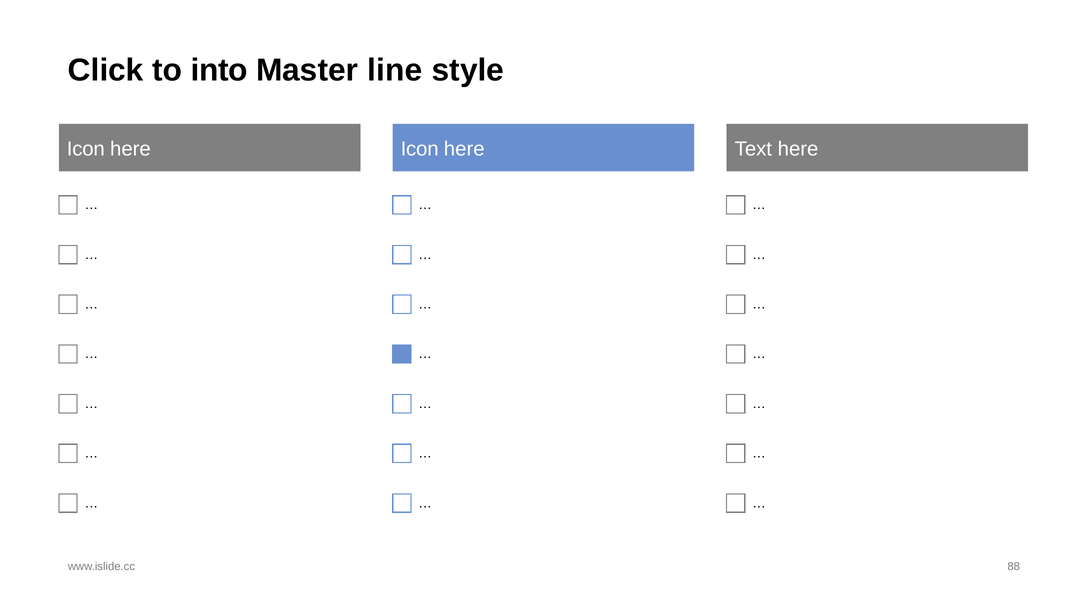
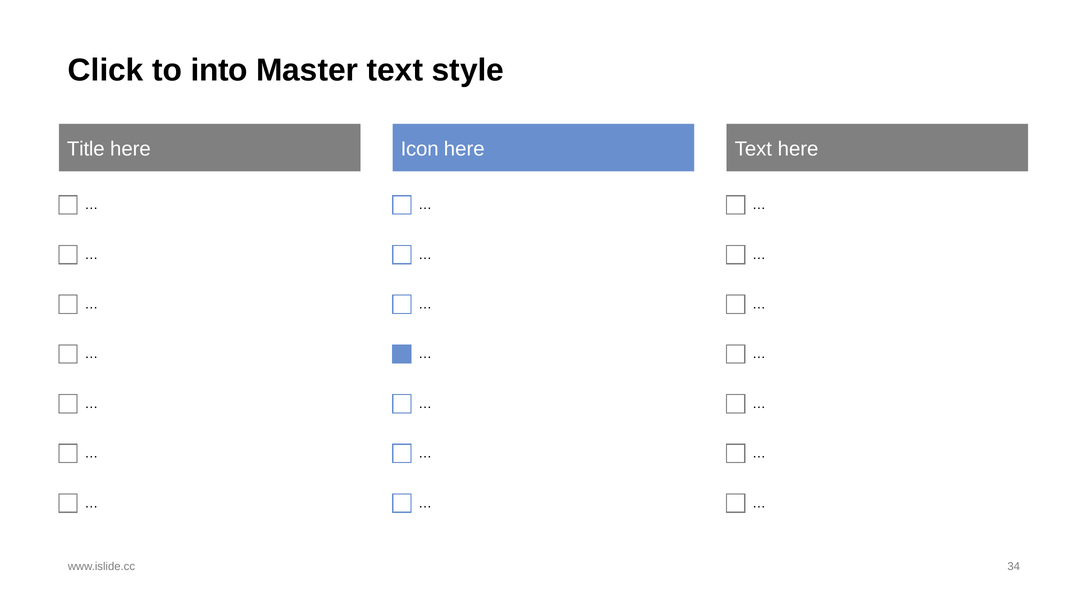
Master line: line -> text (395, 70)
Icon: Icon -> Title (86, 149)
88: 88 -> 34 (1014, 566)
